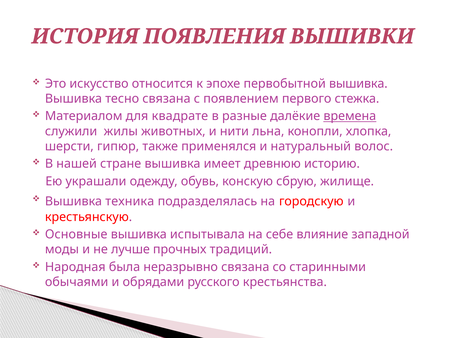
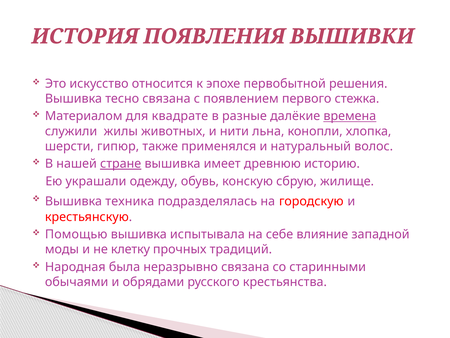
первобытной вышивка: вышивка -> решения (358, 84)
стране underline: none -> present (121, 164)
Основные: Основные -> Помощью (76, 234)
лучше: лучше -> клетку (130, 249)
